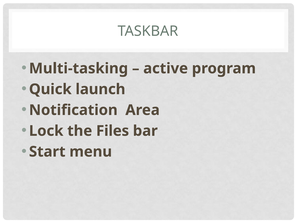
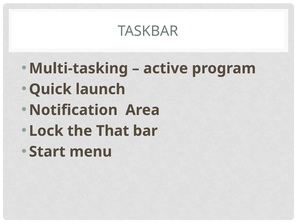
Files: Files -> That (113, 131)
